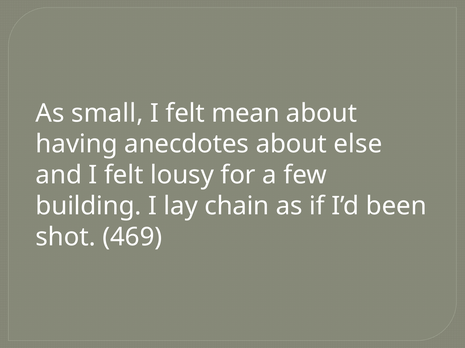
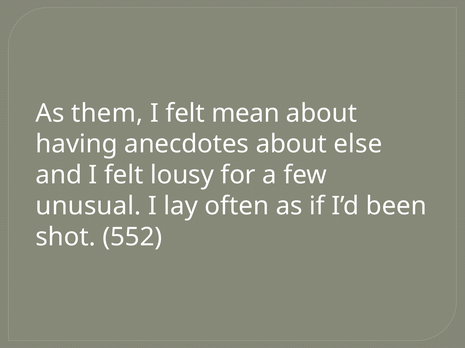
small: small -> them (107, 113)
building: building -> unusual (88, 206)
chain: chain -> often (237, 206)
469: 469 -> 552 (132, 237)
